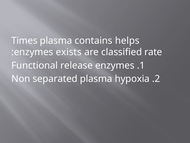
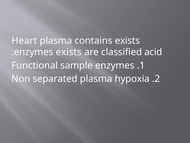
Times: Times -> Heart (24, 41)
contains helps: helps -> exists (127, 41)
rate: rate -> acid (153, 52)
release: release -> sample (77, 65)
